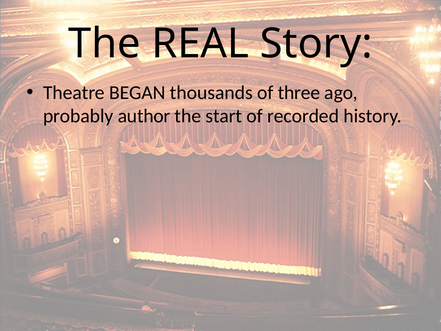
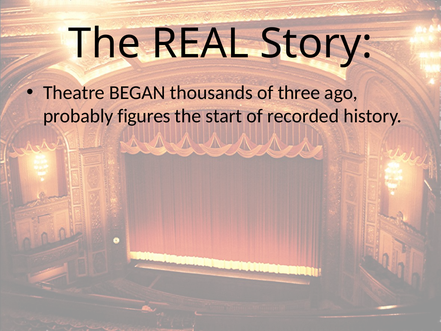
author: author -> figures (144, 116)
